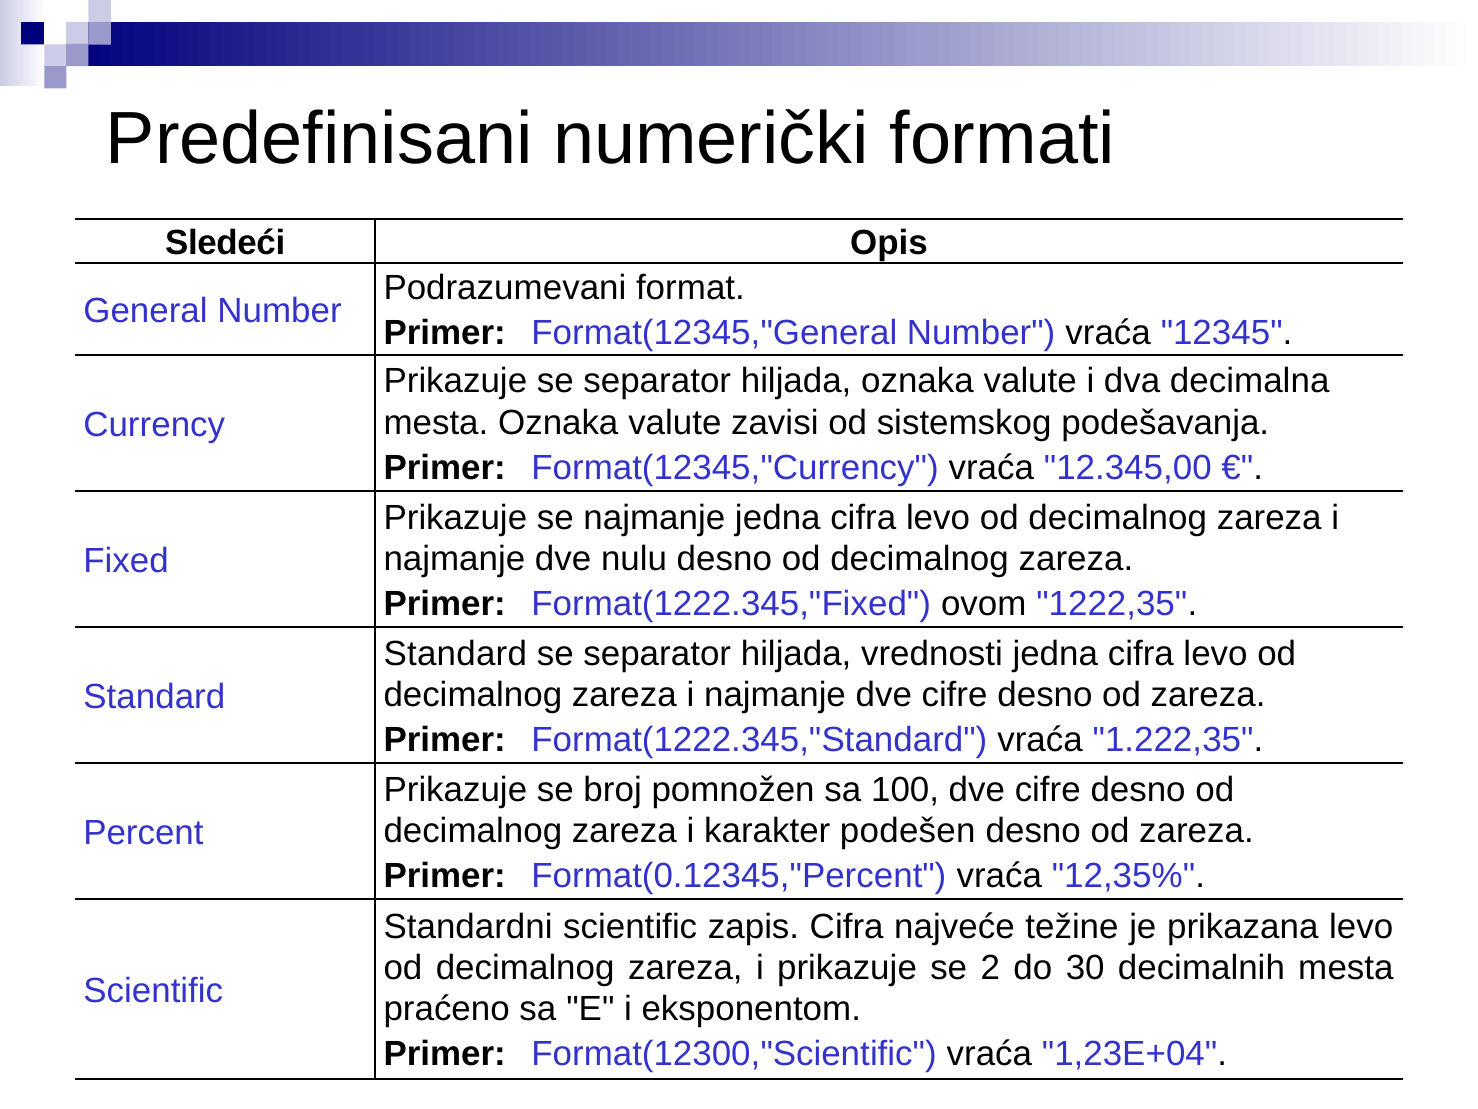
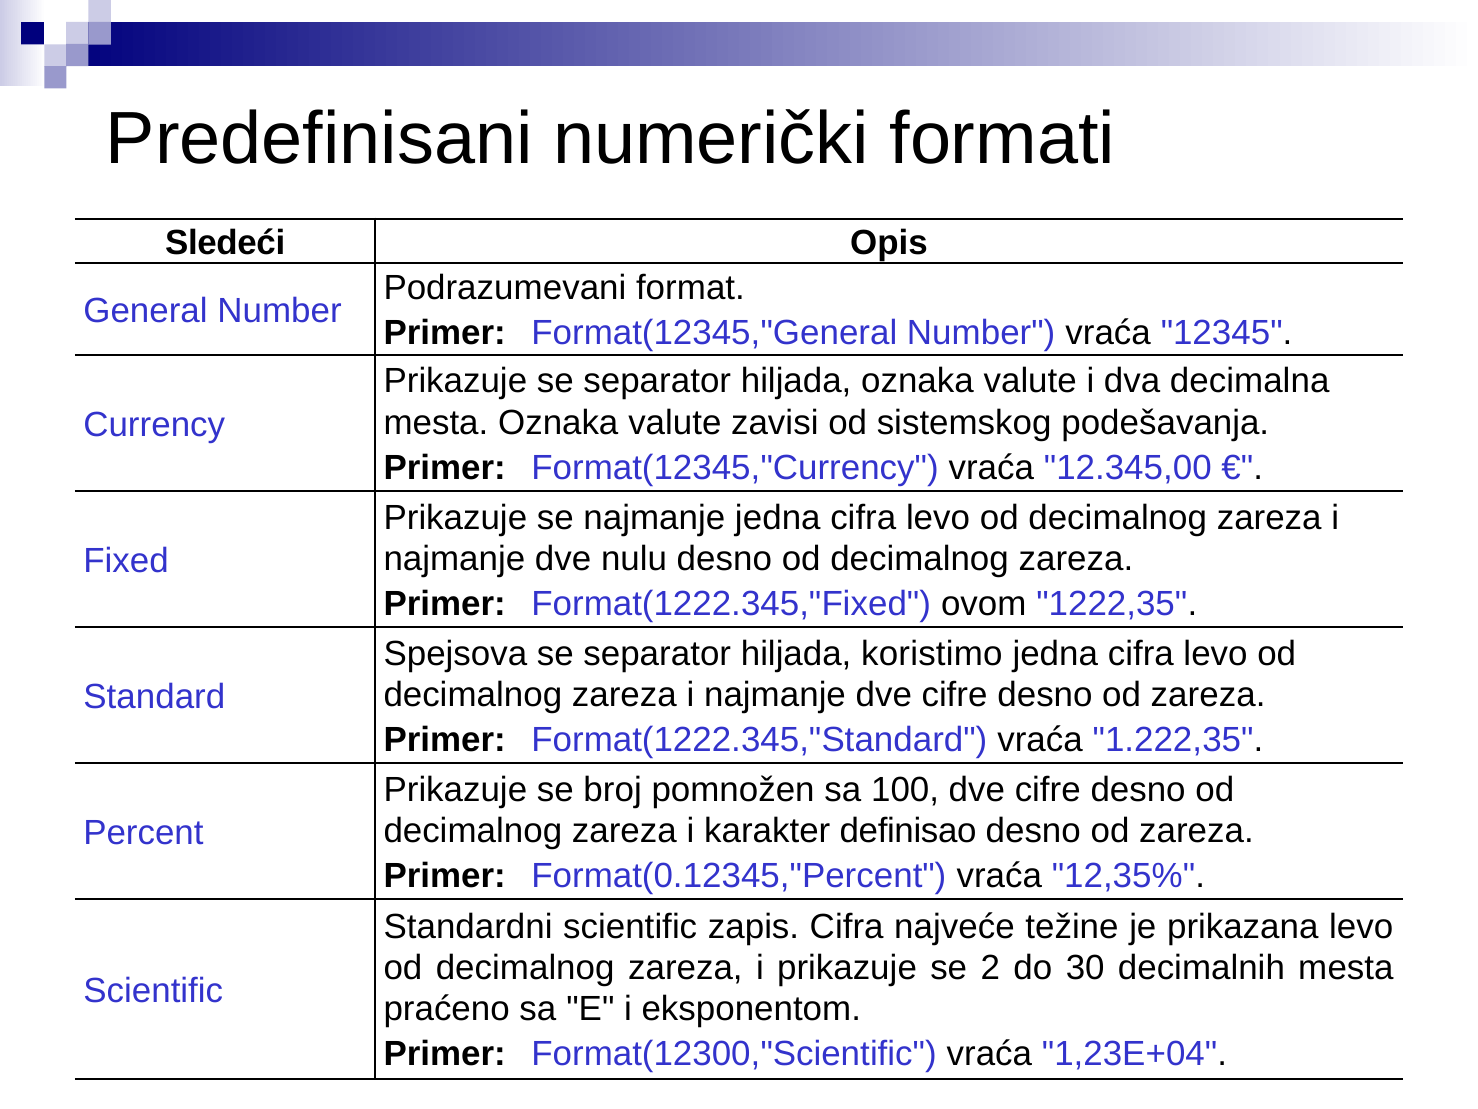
Standard: Standard -> Spejsova (455, 653)
vrednosti: vrednosti -> koristimo (932, 653)
podešen: podešen -> definisao (908, 830)
